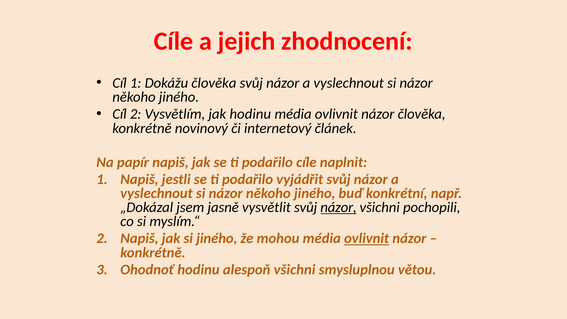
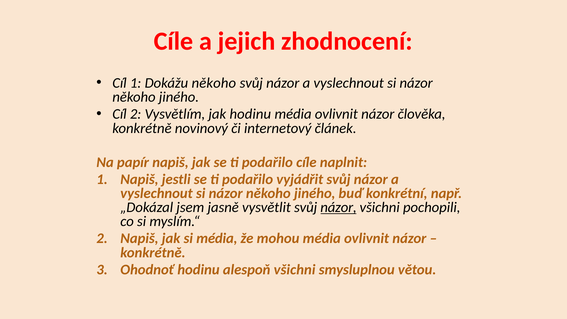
Dokážu člověka: člověka -> někoho (214, 83)
si jiného: jiného -> média (217, 238)
ovlivnit underline: present -> none (367, 238)
